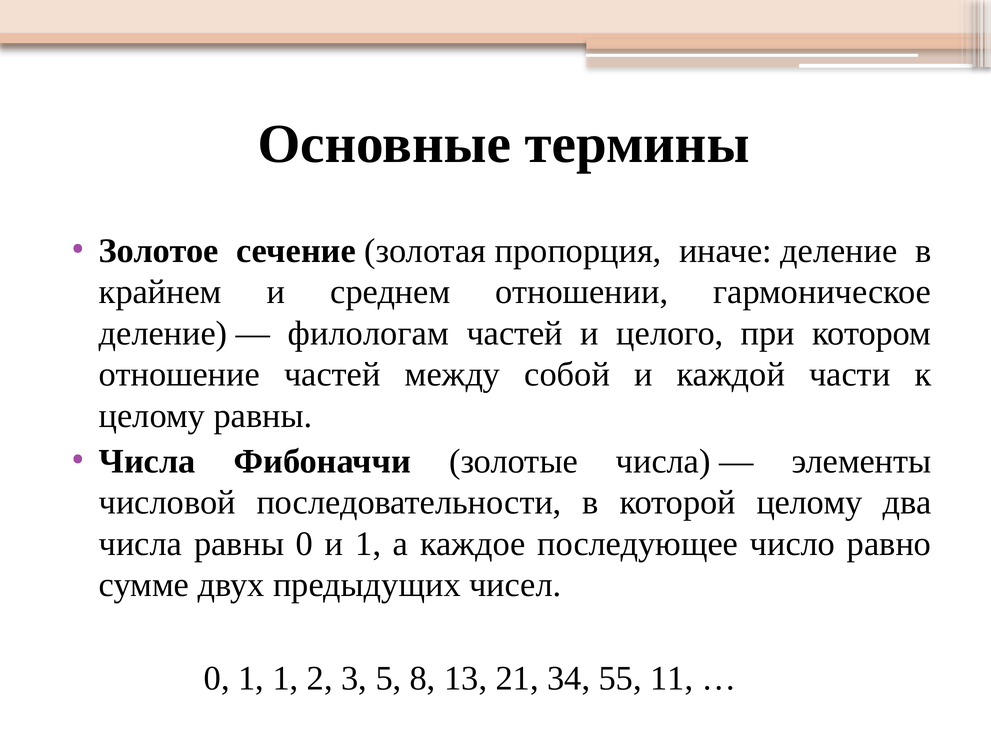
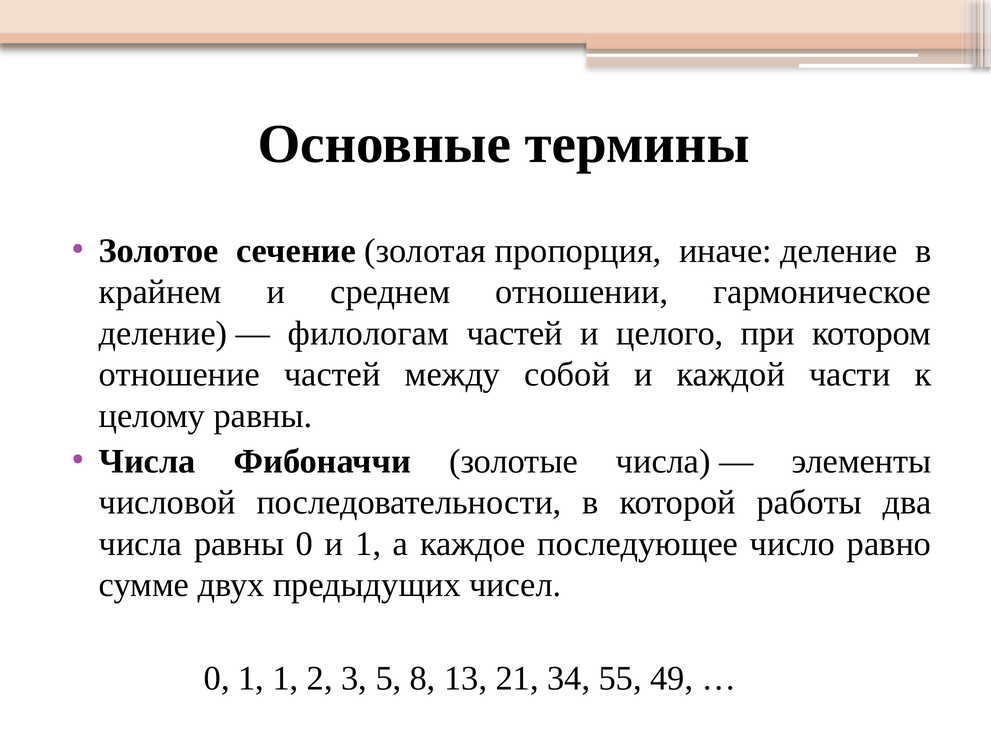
которой целому: целому -> работы (809, 503)
11: 11 -> 49 (672, 679)
